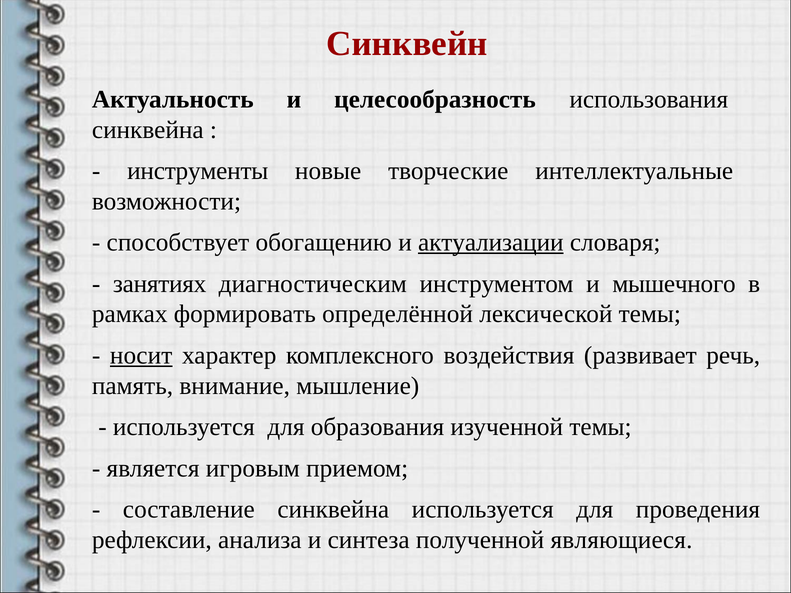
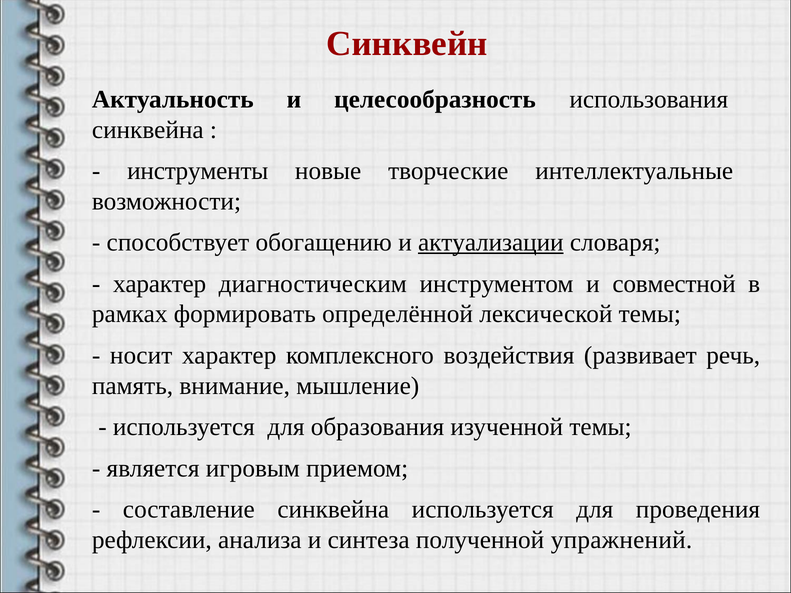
занятиях: занятиях -> характер (160, 284)
мышечного: мышечного -> совместной (674, 284)
носит underline: present -> none (141, 356)
являющиеся: являющиеся -> упражнений (621, 540)
